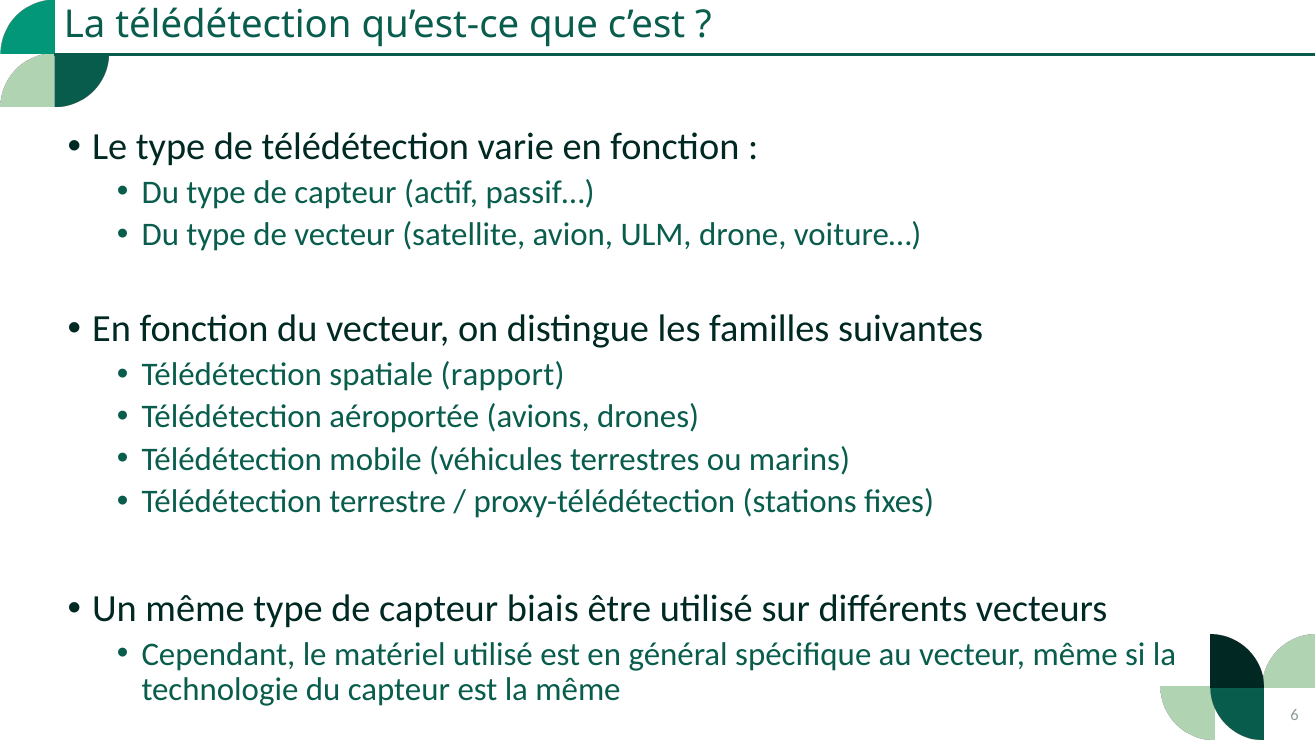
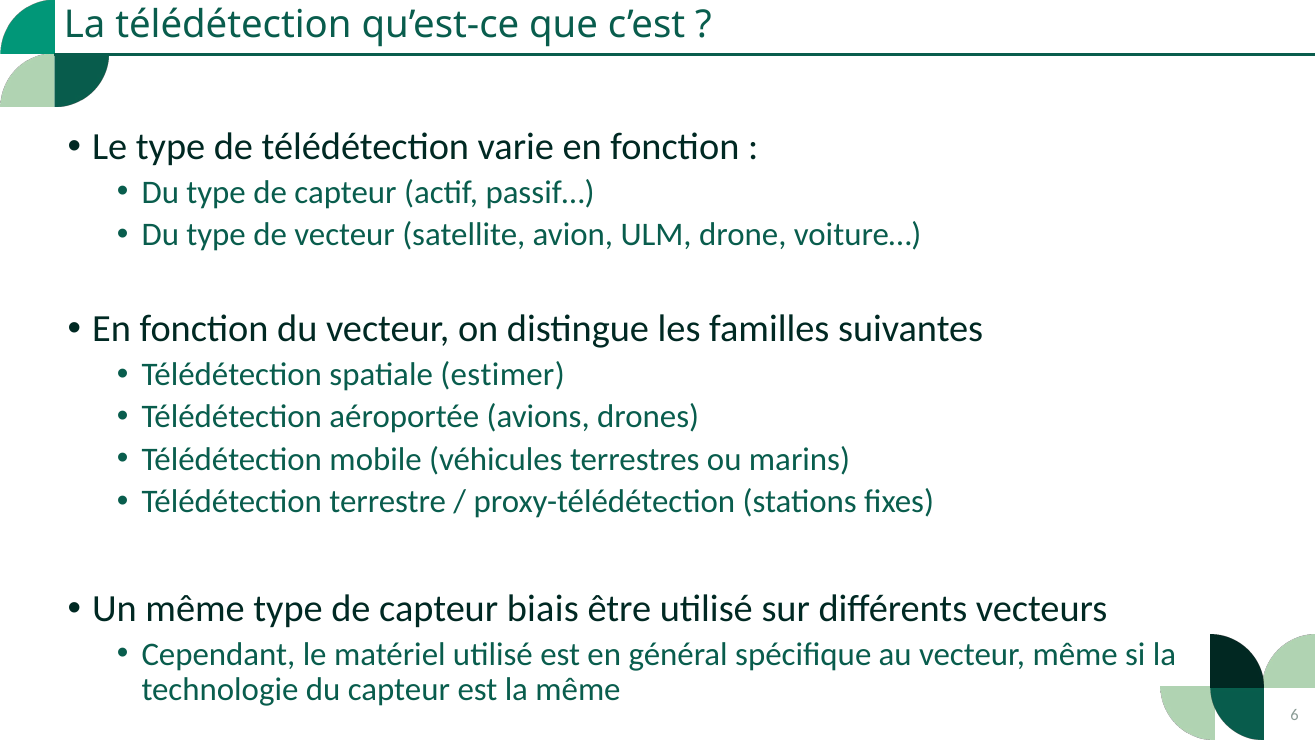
rapport: rapport -> estimer (503, 374)
